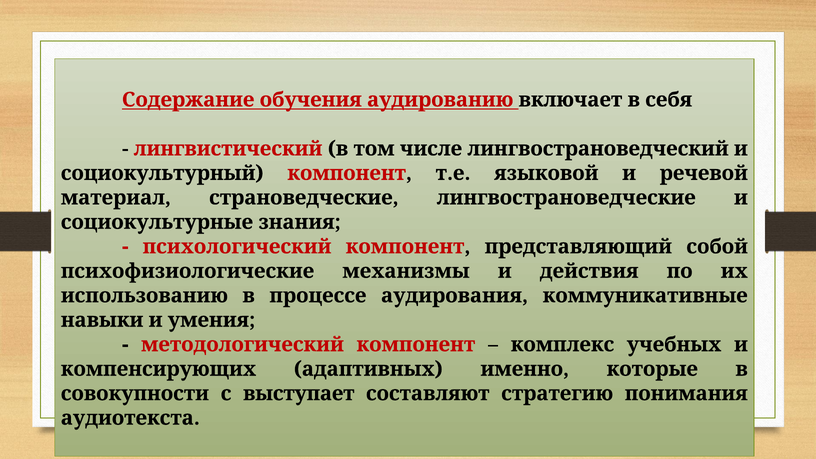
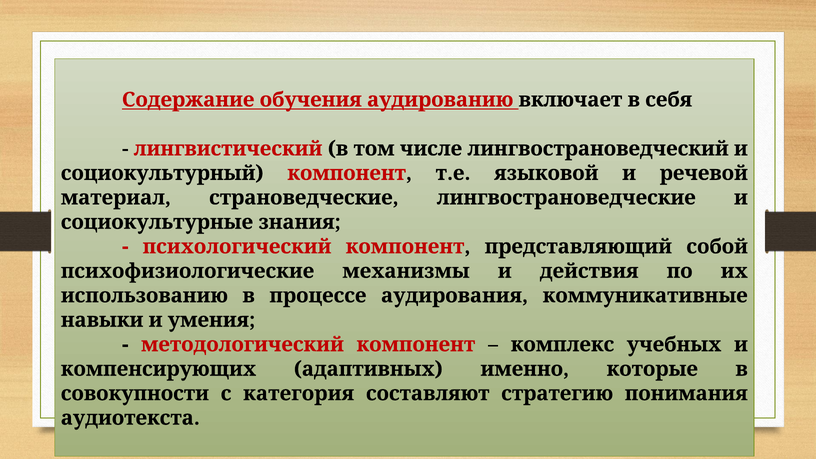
выступает: выступает -> категория (299, 393)
